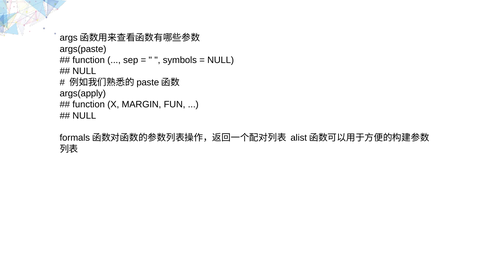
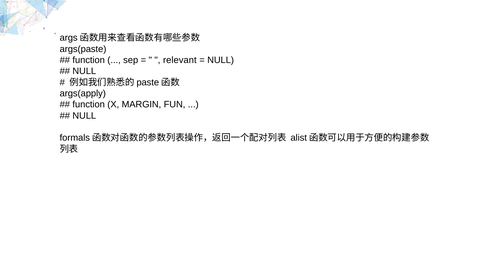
symbols: symbols -> relevant (180, 60)
